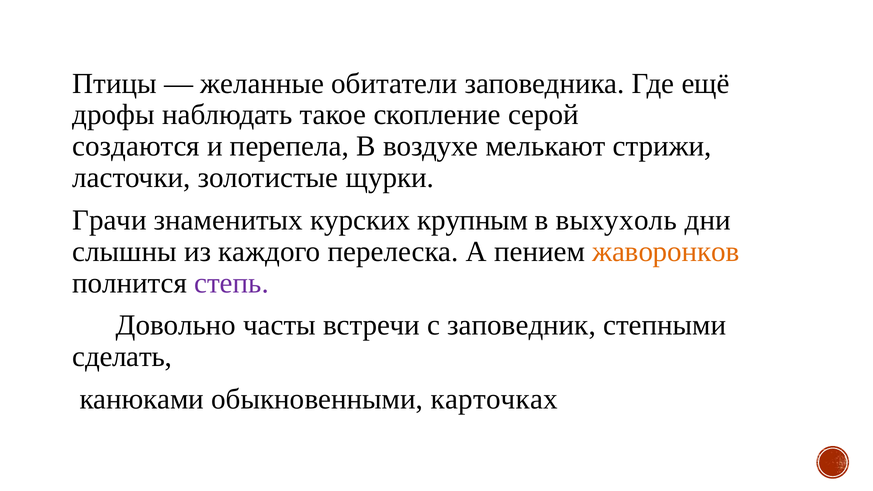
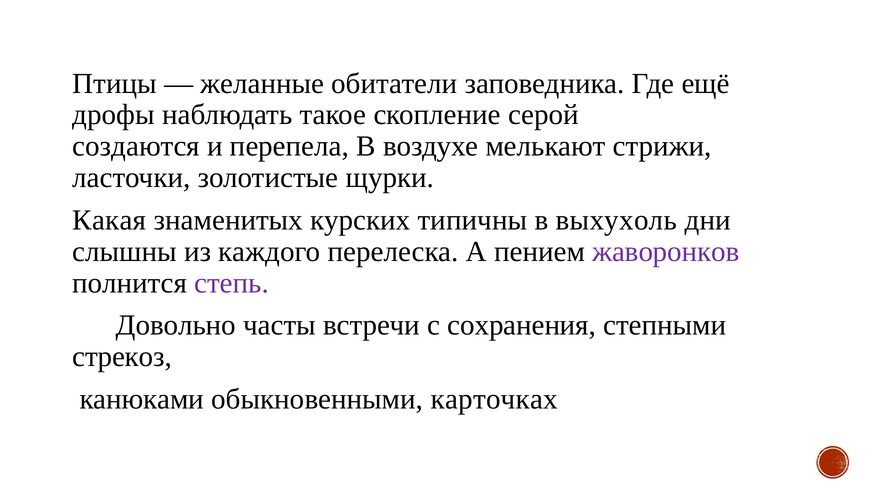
Грачи: Грачи -> Какая (109, 220)
крупным: крупным -> типичны (473, 220)
жаворонков colour: orange -> purple (666, 252)
заповедник: заповедник -> сохранения (522, 325)
сделать: сделать -> стрекоз (122, 357)
